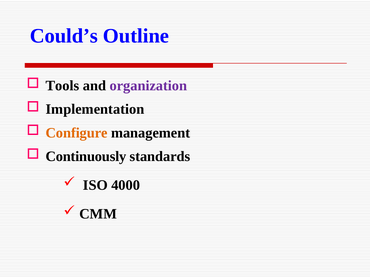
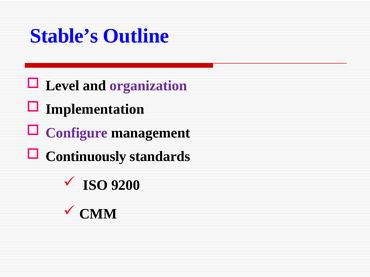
Could’s: Could’s -> Stable’s (64, 36)
Tools: Tools -> Level (62, 86)
Configure colour: orange -> purple (77, 133)
4000: 4000 -> 9200 (126, 185)
